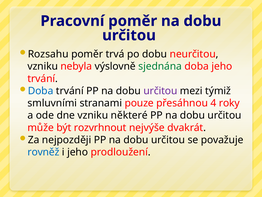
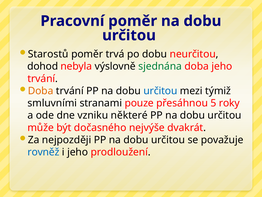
Rozsahu: Rozsahu -> Starostů (48, 54)
vzniku: vzniku -> dohod (43, 66)
Doba colour: blue -> orange (41, 91)
určitou colour: purple -> blue (160, 91)
4: 4 -> 5 (213, 103)
rozvrhnout: rozvrhnout -> dočasného (100, 127)
